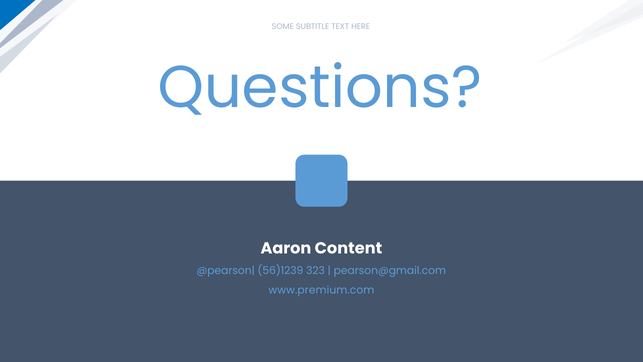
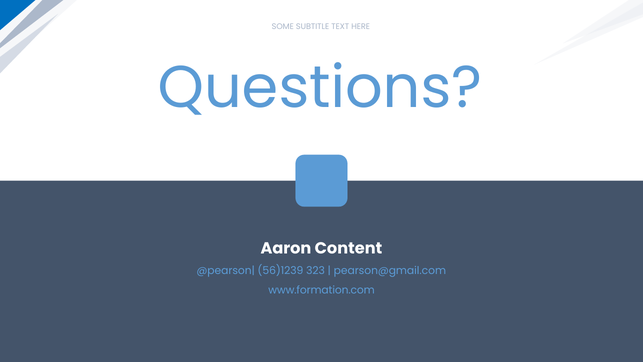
www.premium.com: www.premium.com -> www.formation.com (322, 290)
